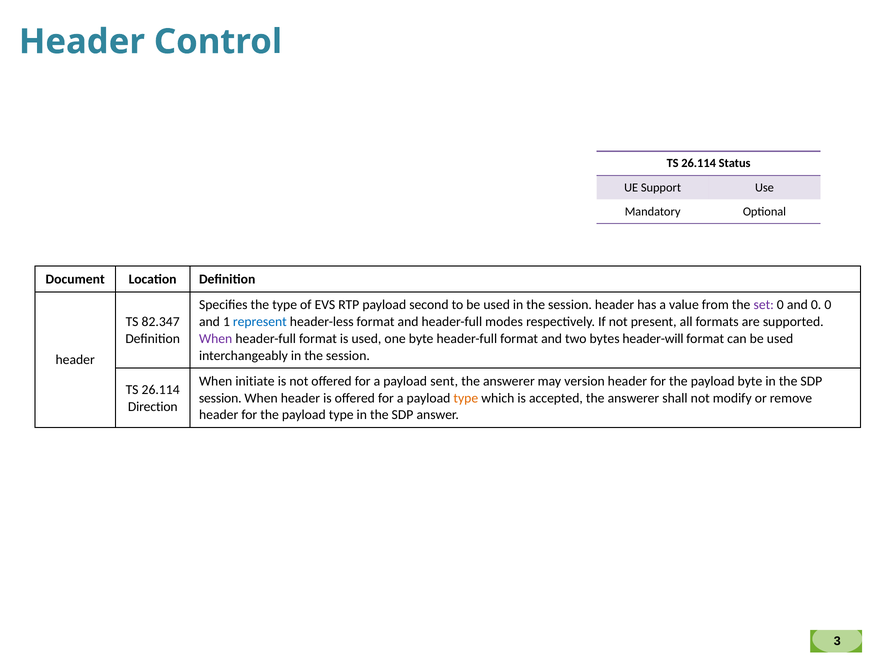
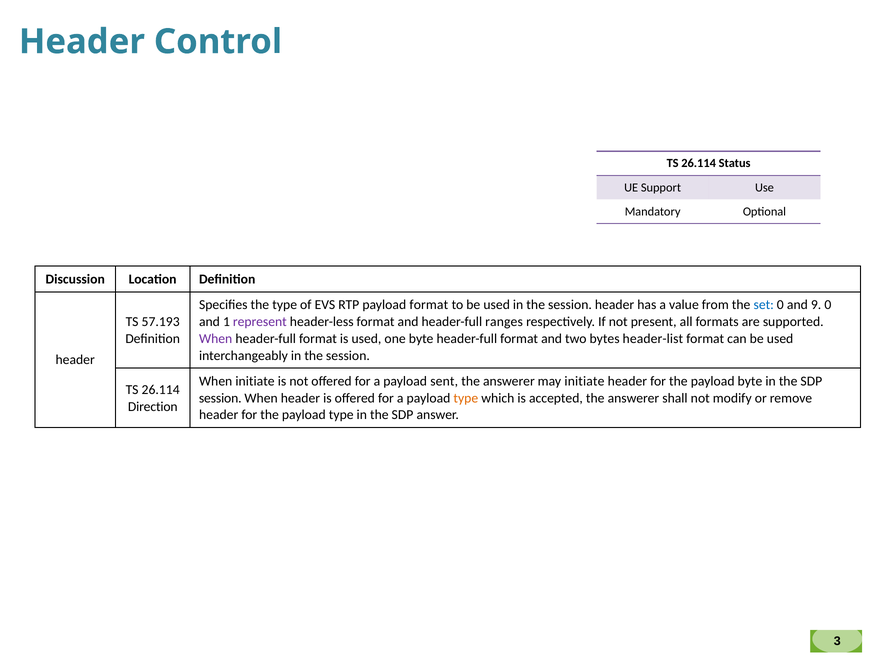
Document: Document -> Discussion (75, 279)
payload second: second -> format (429, 305)
set colour: purple -> blue (764, 305)
and 0: 0 -> 9 (816, 305)
82.347: 82.347 -> 57.193 (161, 322)
represent colour: blue -> purple (260, 322)
modes: modes -> ranges (504, 322)
header-will: header-will -> header-list (653, 339)
may version: version -> initiate (584, 381)
